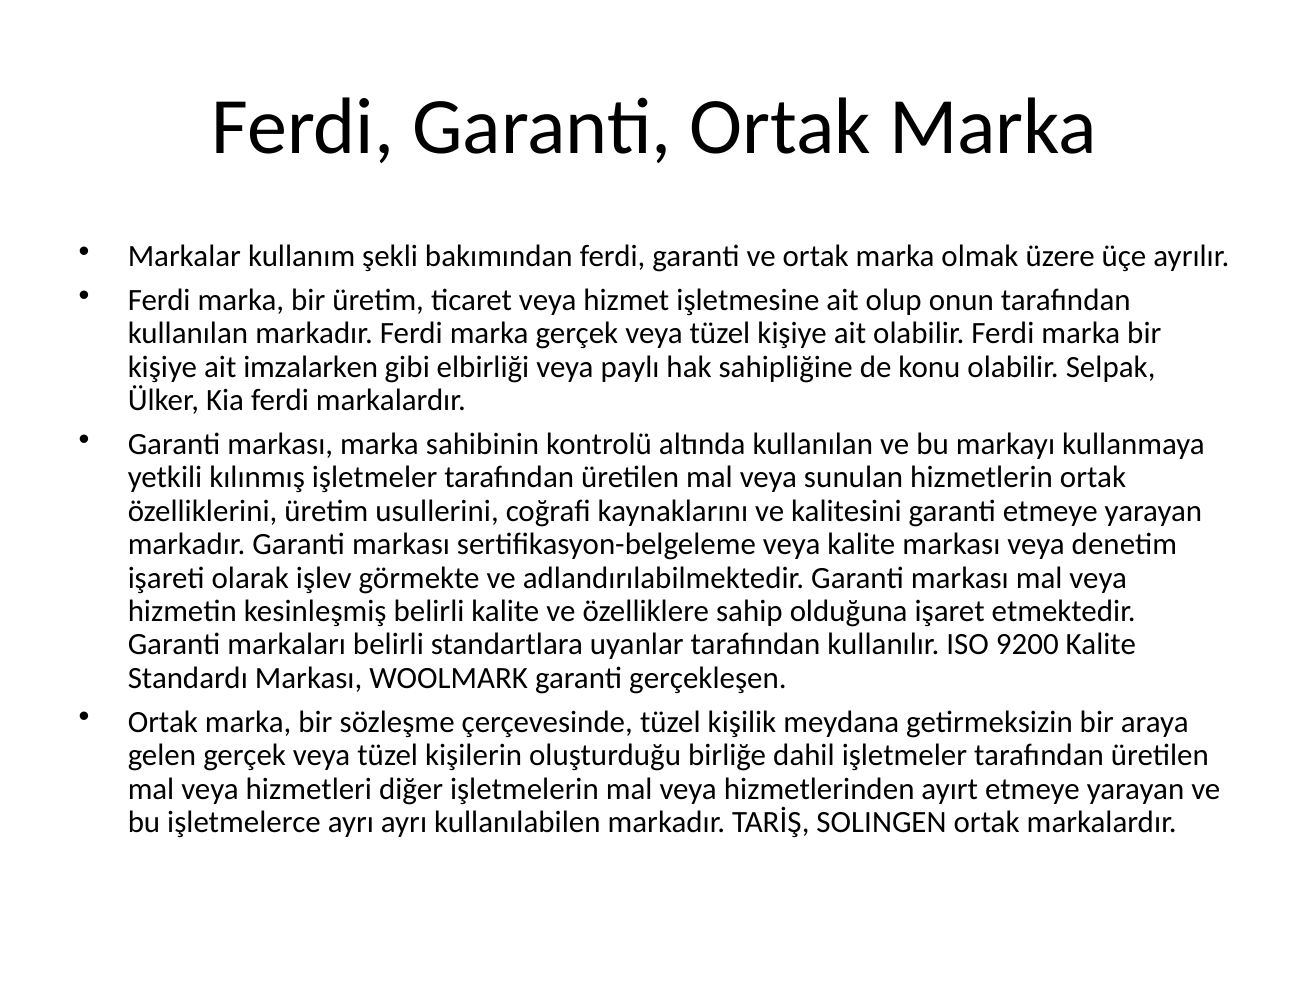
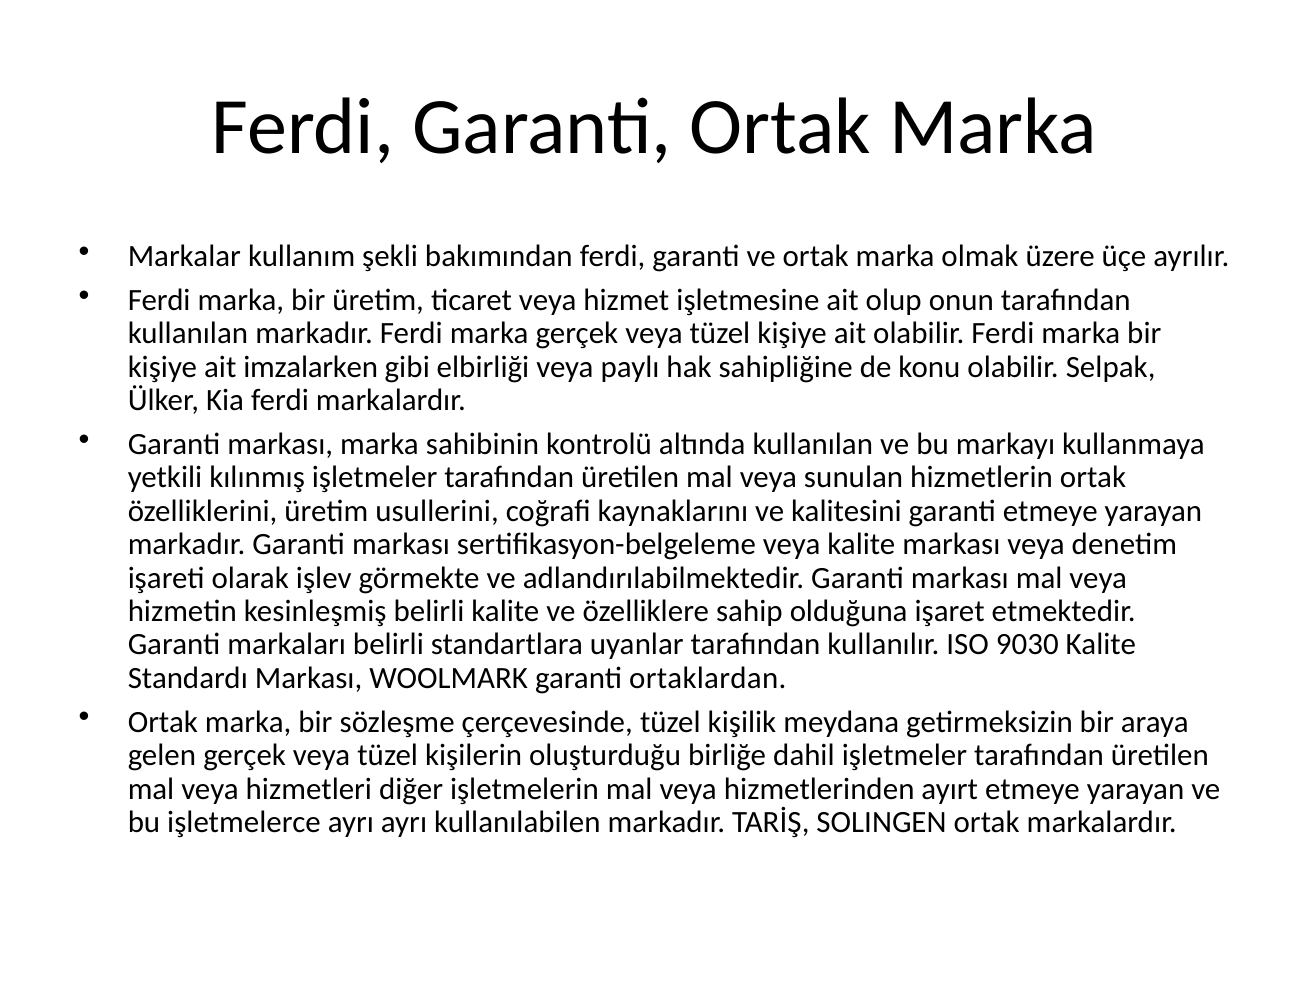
9200: 9200 -> 9030 (1027, 645)
gerçekleşen: gerçekleşen -> ortaklardan (708, 679)
